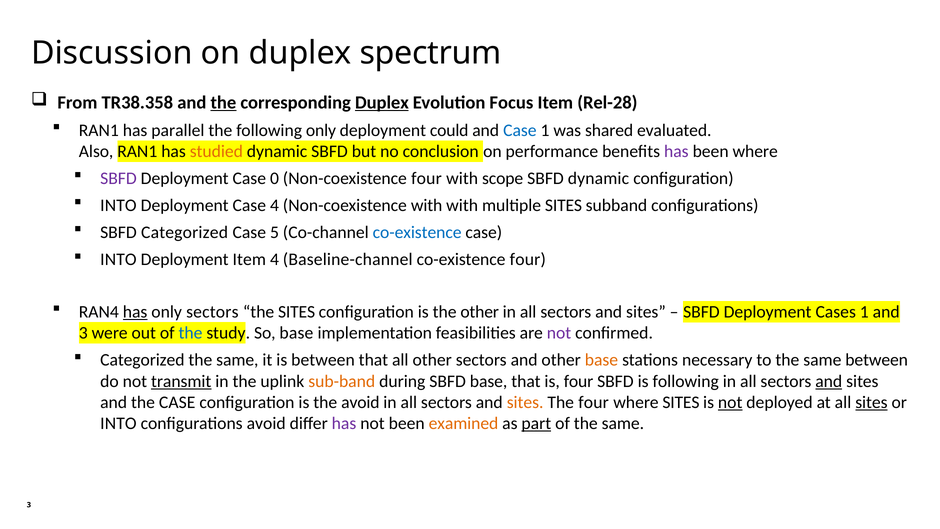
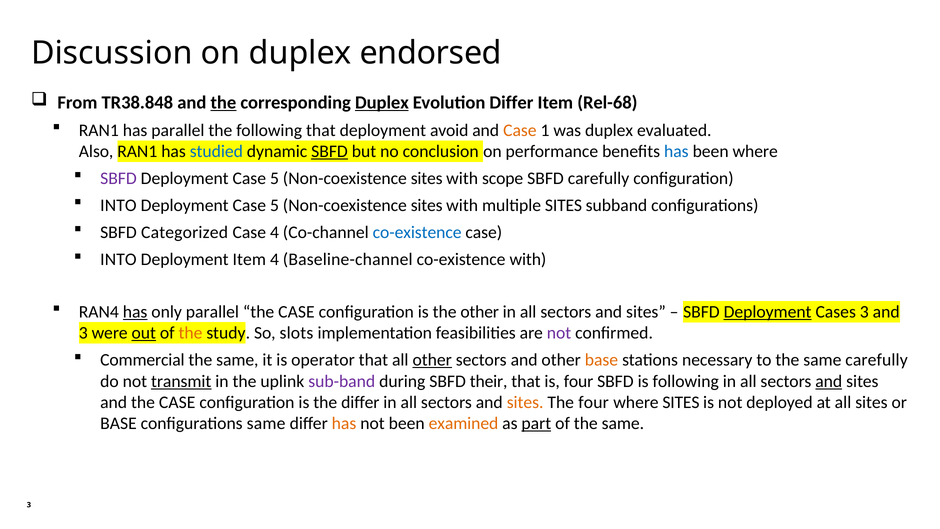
spectrum: spectrum -> endorsed (431, 53)
TR38.358: TR38.358 -> TR38.848 (137, 103)
Evolution Focus: Focus -> Differ (511, 103)
Rel-28: Rel-28 -> Rel-68 (607, 103)
following only: only -> that (321, 130)
could: could -> avoid (449, 130)
Case colour: blue -> orange (520, 130)
was shared: shared -> duplex (609, 130)
studied colour: orange -> blue (216, 151)
SBFD underline: none -> present (330, 151)
has colour: purple -> blue (676, 151)
0: 0 -> 5 (275, 178)
four: four -> sites (427, 178)
SBFD dynamic: dynamic -> carefully (599, 178)
4: 4 -> 5 (275, 205)
with: with -> sites (427, 205)
Case 5: 5 -> 4 (275, 232)
co-existence four: four -> with (528, 259)
only sectors: sectors -> parallel (212, 312)
SITES: SITES -> CASE (296, 312)
Deployment underline: none -> present (768, 312)
Cases 1: 1 -> 3 (864, 312)
out underline: none -> present (144, 333)
the colour: blue -> orange (191, 333)
So base: base -> slots (296, 333)
Categorized: Categorized -> Commercial (142, 360)
is between: between -> operator (323, 360)
other underline: none -> present (432, 360)
same between: between -> carefully (877, 360)
sub-band colour: orange -> purple (342, 381)
SBFD base: base -> their (489, 381)
the avoid: avoid -> differ (360, 402)
not underline: present -> none (730, 402)
sites underline: present -> none (871, 402)
INTO: INTO -> BASE (118, 423)
configurations avoid: avoid -> same (266, 423)
has colour: purple -> orange (344, 423)
